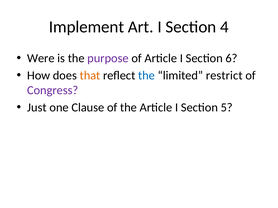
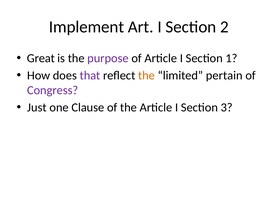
4: 4 -> 2 (224, 27)
Were: Were -> Great (41, 58)
6: 6 -> 1 (231, 58)
that colour: orange -> purple (90, 76)
the colour: blue -> orange (147, 76)
restrict: restrict -> pertain (224, 76)
5: 5 -> 3 (227, 108)
